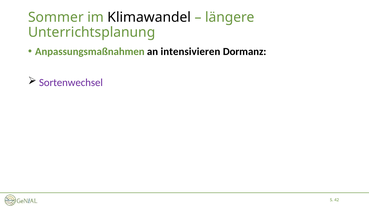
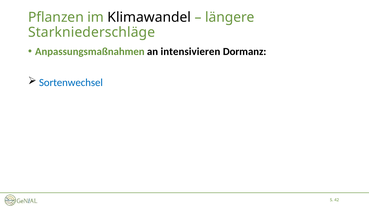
Sommer: Sommer -> Pflanzen (56, 17)
Unterrichtsplanung: Unterrichtsplanung -> Starkniederschläge (92, 32)
Sortenwechsel colour: purple -> blue (71, 82)
